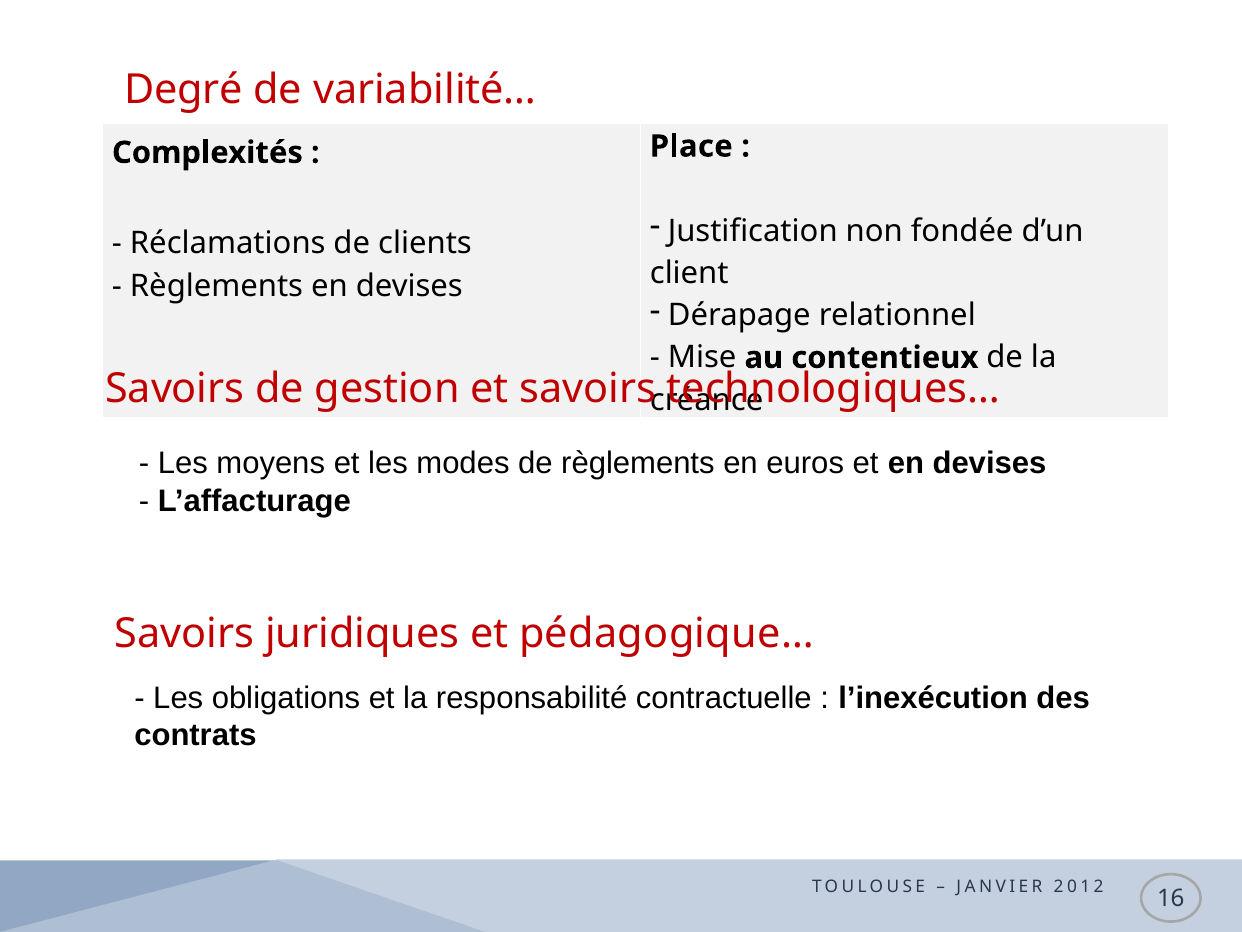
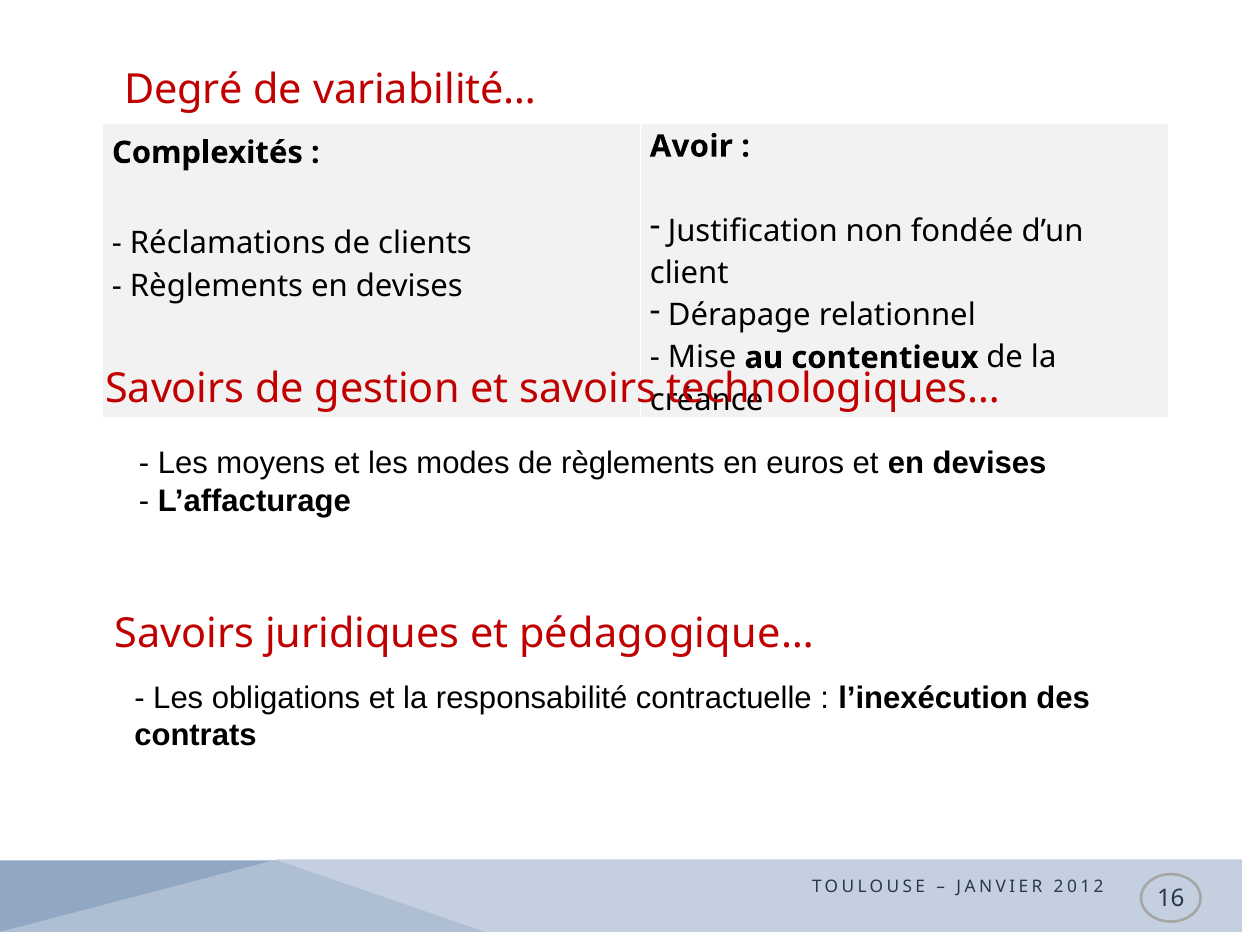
Place: Place -> Avoir (691, 146)
